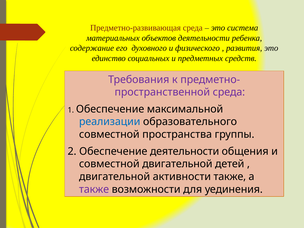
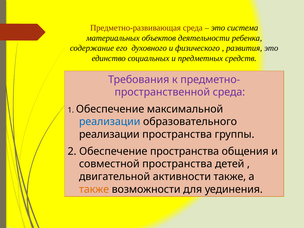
совместной: совместной -> реализации (109, 134)
Обеспечение деятельности: деятельности -> пространства (185, 151)
совместной двигательной: двигательной -> пространства (177, 164)
также colour: purple -> orange (94, 189)
